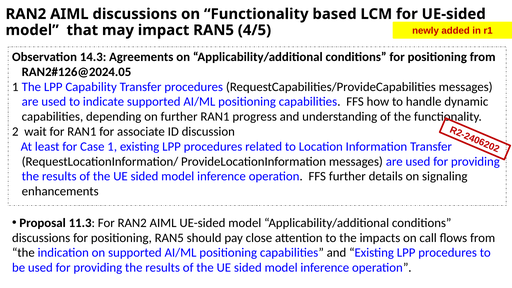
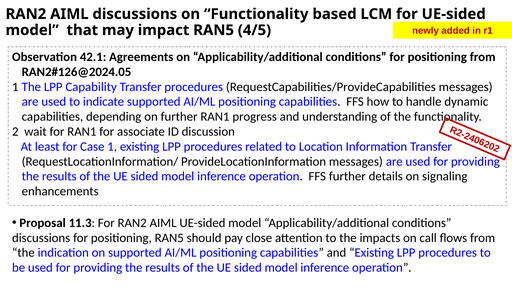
14.3: 14.3 -> 42.1 (93, 57)
